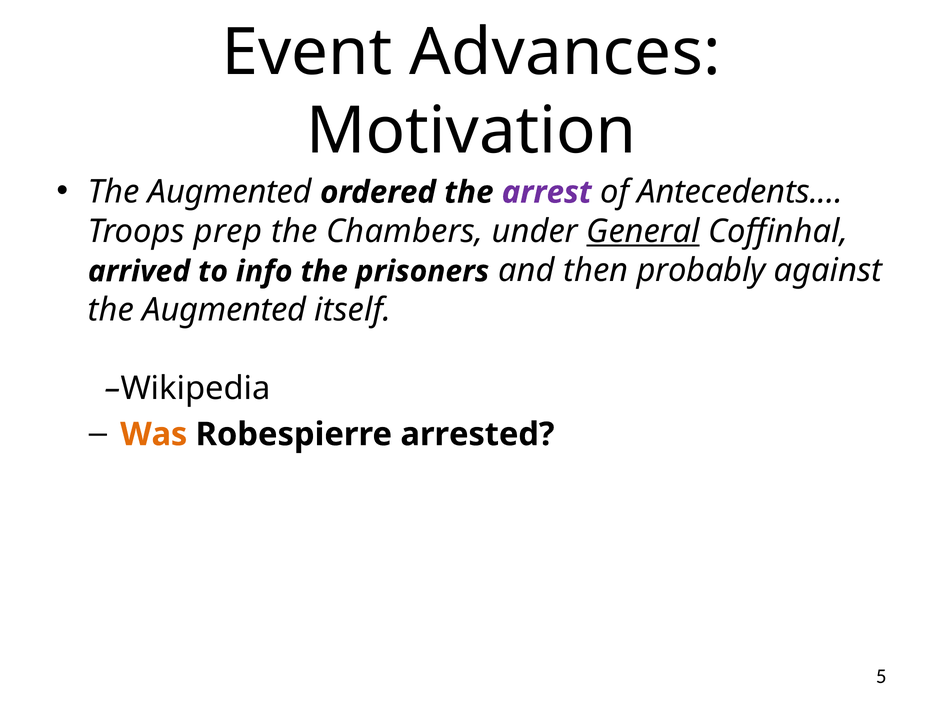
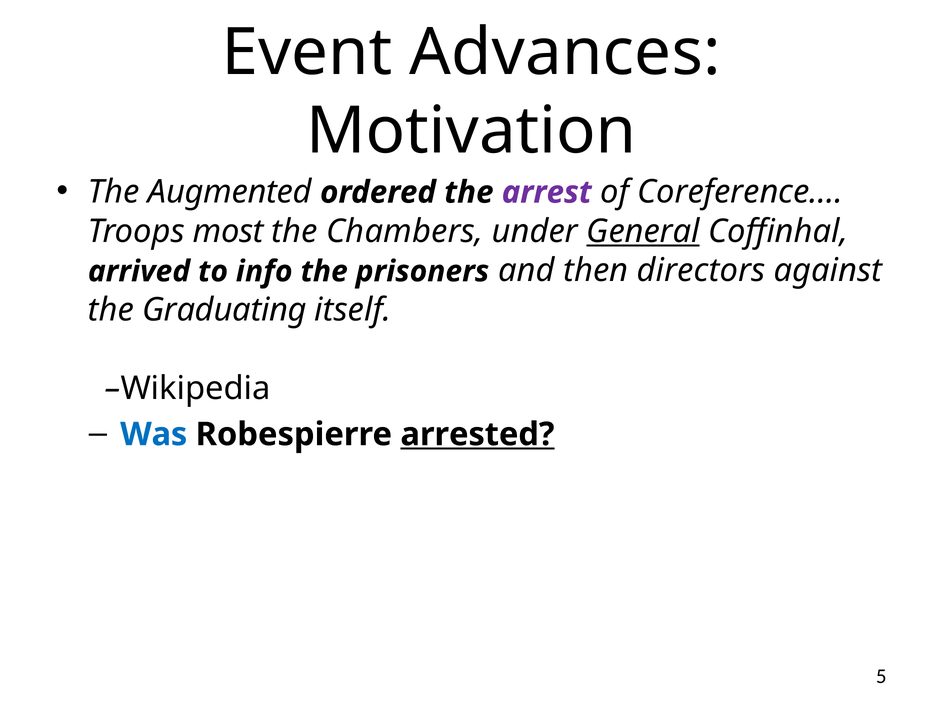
Antecedents.…: Antecedents.… -> Coreference.… (740, 192)
prep: prep -> most (228, 231)
probably: probably -> directors (701, 270)
Augmented: Augmented -> Graduating (224, 310)
Was colour: orange -> blue (154, 434)
arrested underline: none -> present (477, 434)
